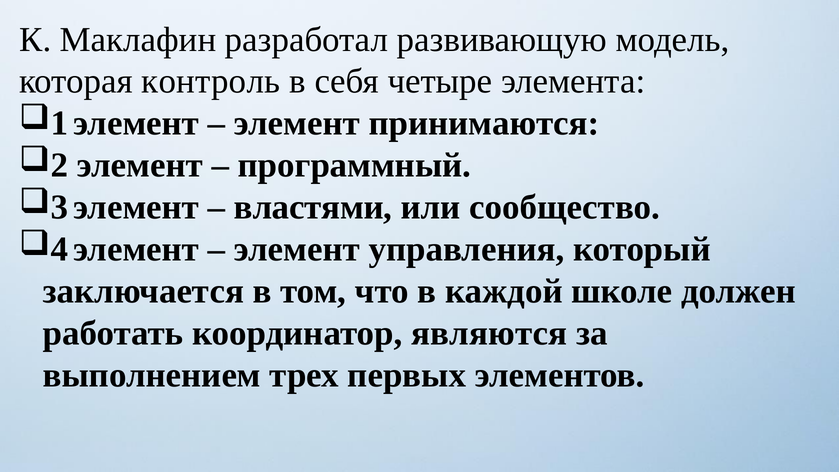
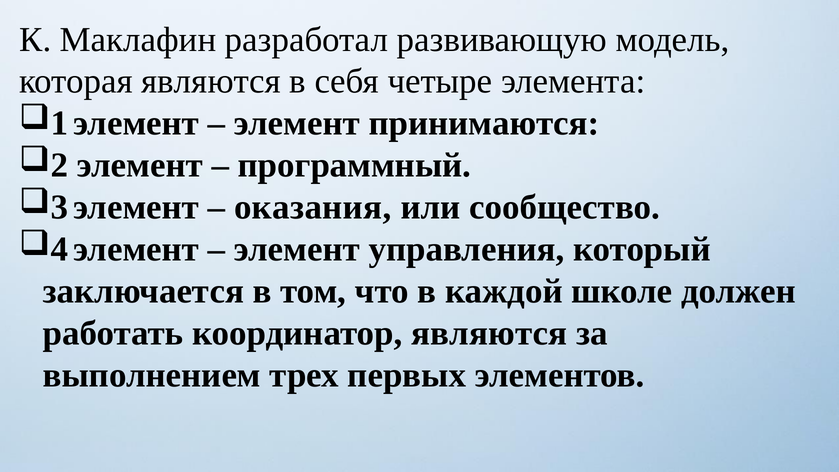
которая контроль: контроль -> являются (211, 81)
властями: властями -> оказания (313, 207)
